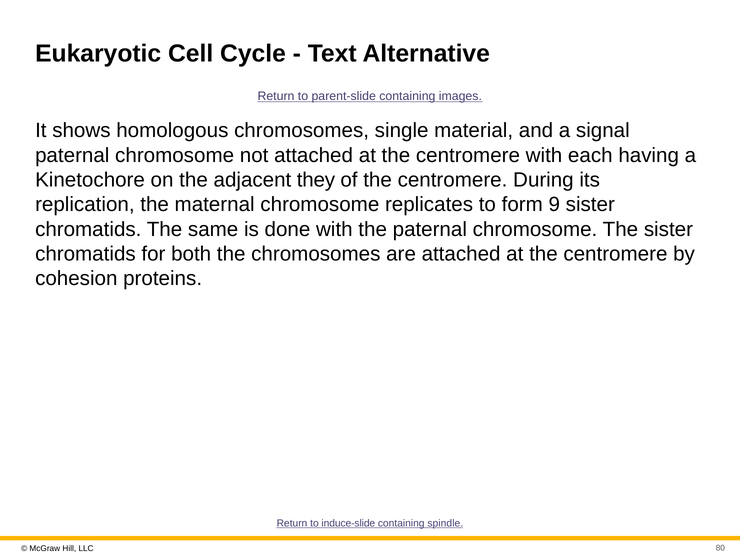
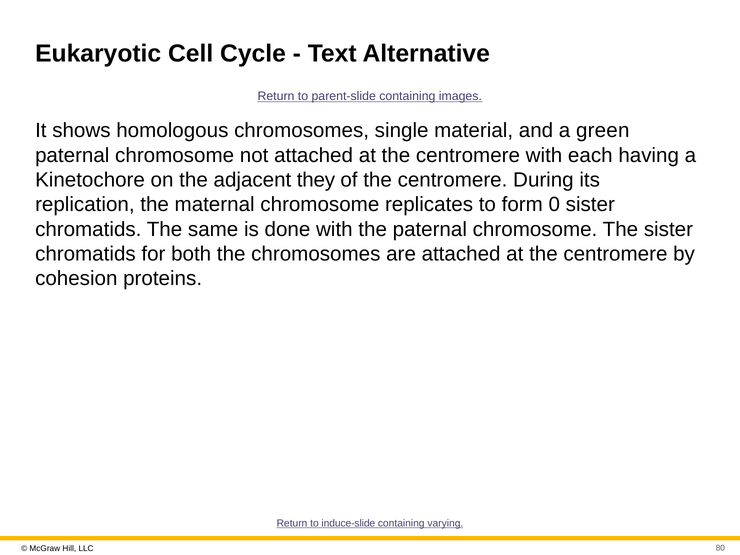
signal: signal -> green (603, 131)
9: 9 -> 0 (554, 205)
spindle: spindle -> varying (445, 523)
